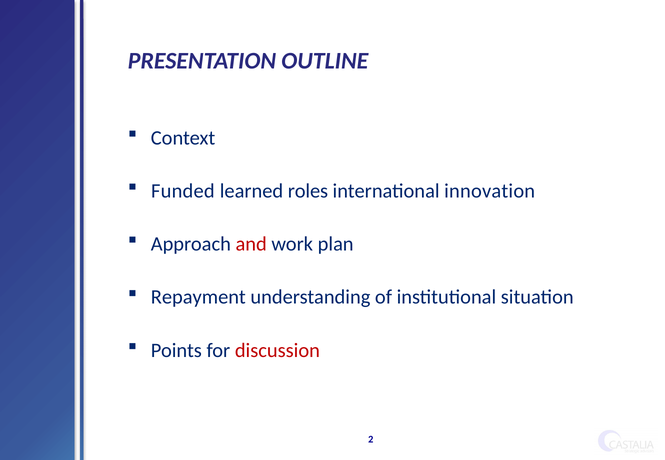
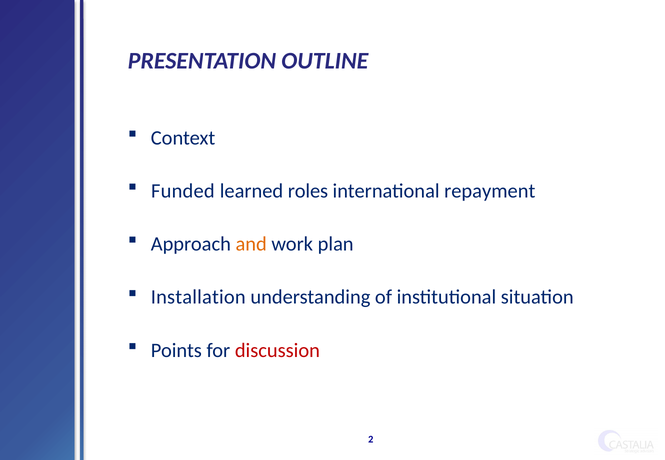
innovation: innovation -> repayment (490, 191)
and colour: red -> orange (251, 244)
Repayment: Repayment -> Installation (198, 297)
